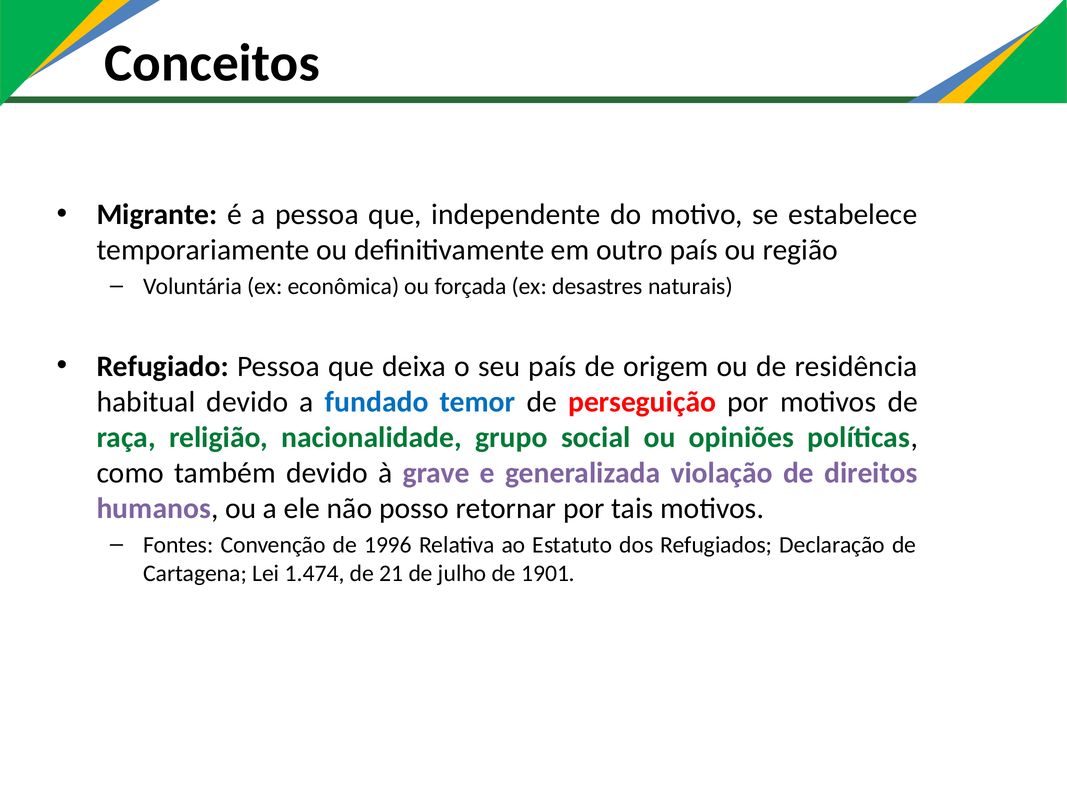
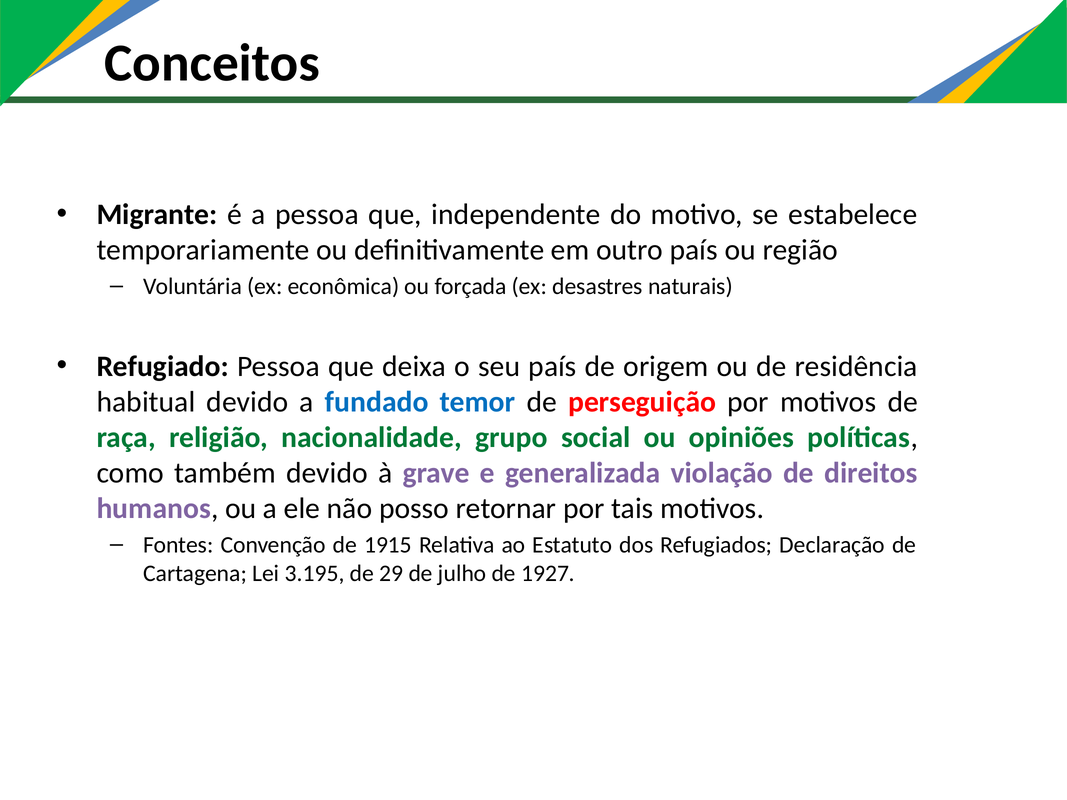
1996: 1996 -> 1915 (388, 545)
1.474: 1.474 -> 3.195 (315, 574)
21: 21 -> 29 (391, 574)
1901: 1901 -> 1927 (548, 574)
